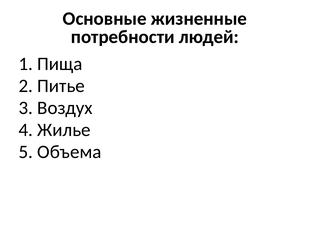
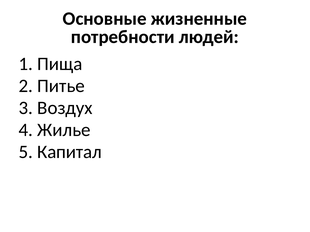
Объема: Объема -> Капитал (69, 152)
